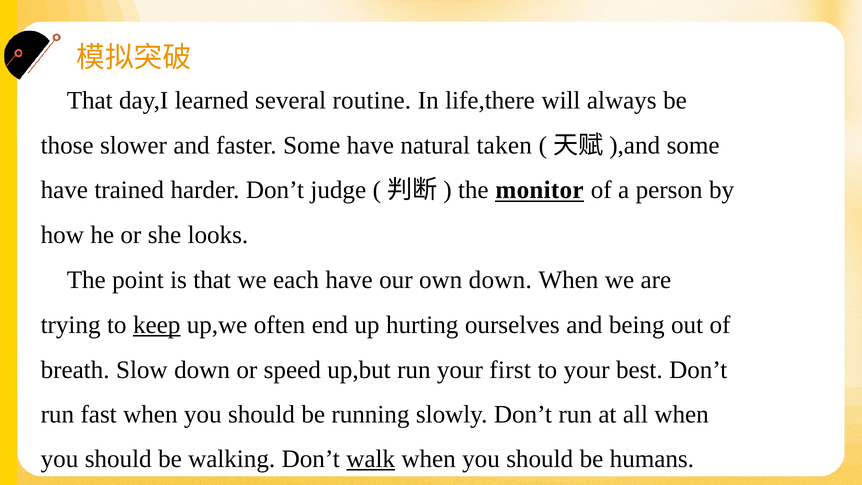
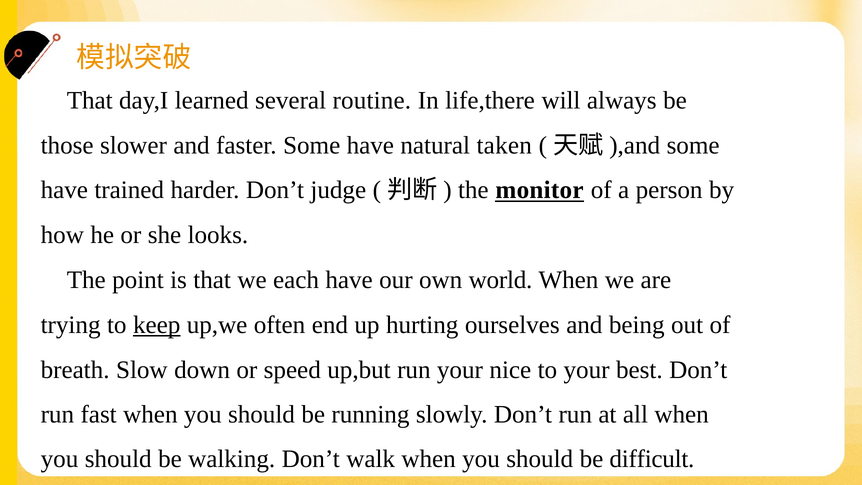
own down: down -> world (501, 280)
first: first -> nice (510, 370)
walk underline: present -> none (371, 459)
humans: humans -> difficult (652, 459)
